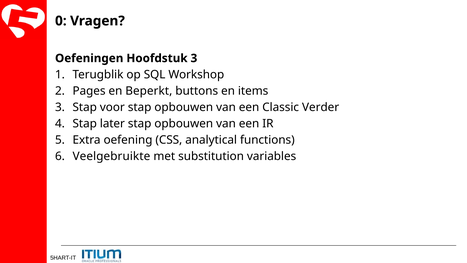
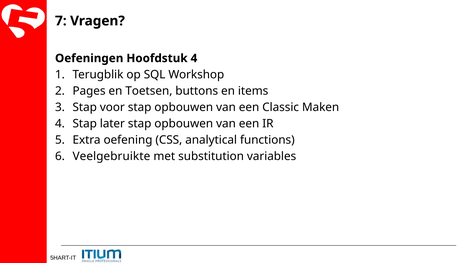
0: 0 -> 7 (61, 21)
Hoofdstuk 3: 3 -> 4 (194, 58)
Beperkt: Beperkt -> Toetsen (149, 91)
Verder: Verder -> Maken (321, 107)
